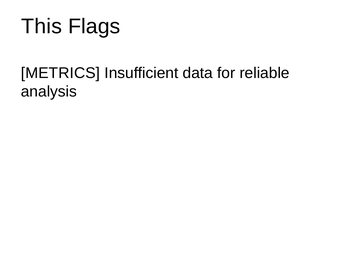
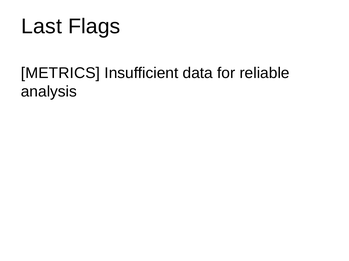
This: This -> Last (42, 26)
